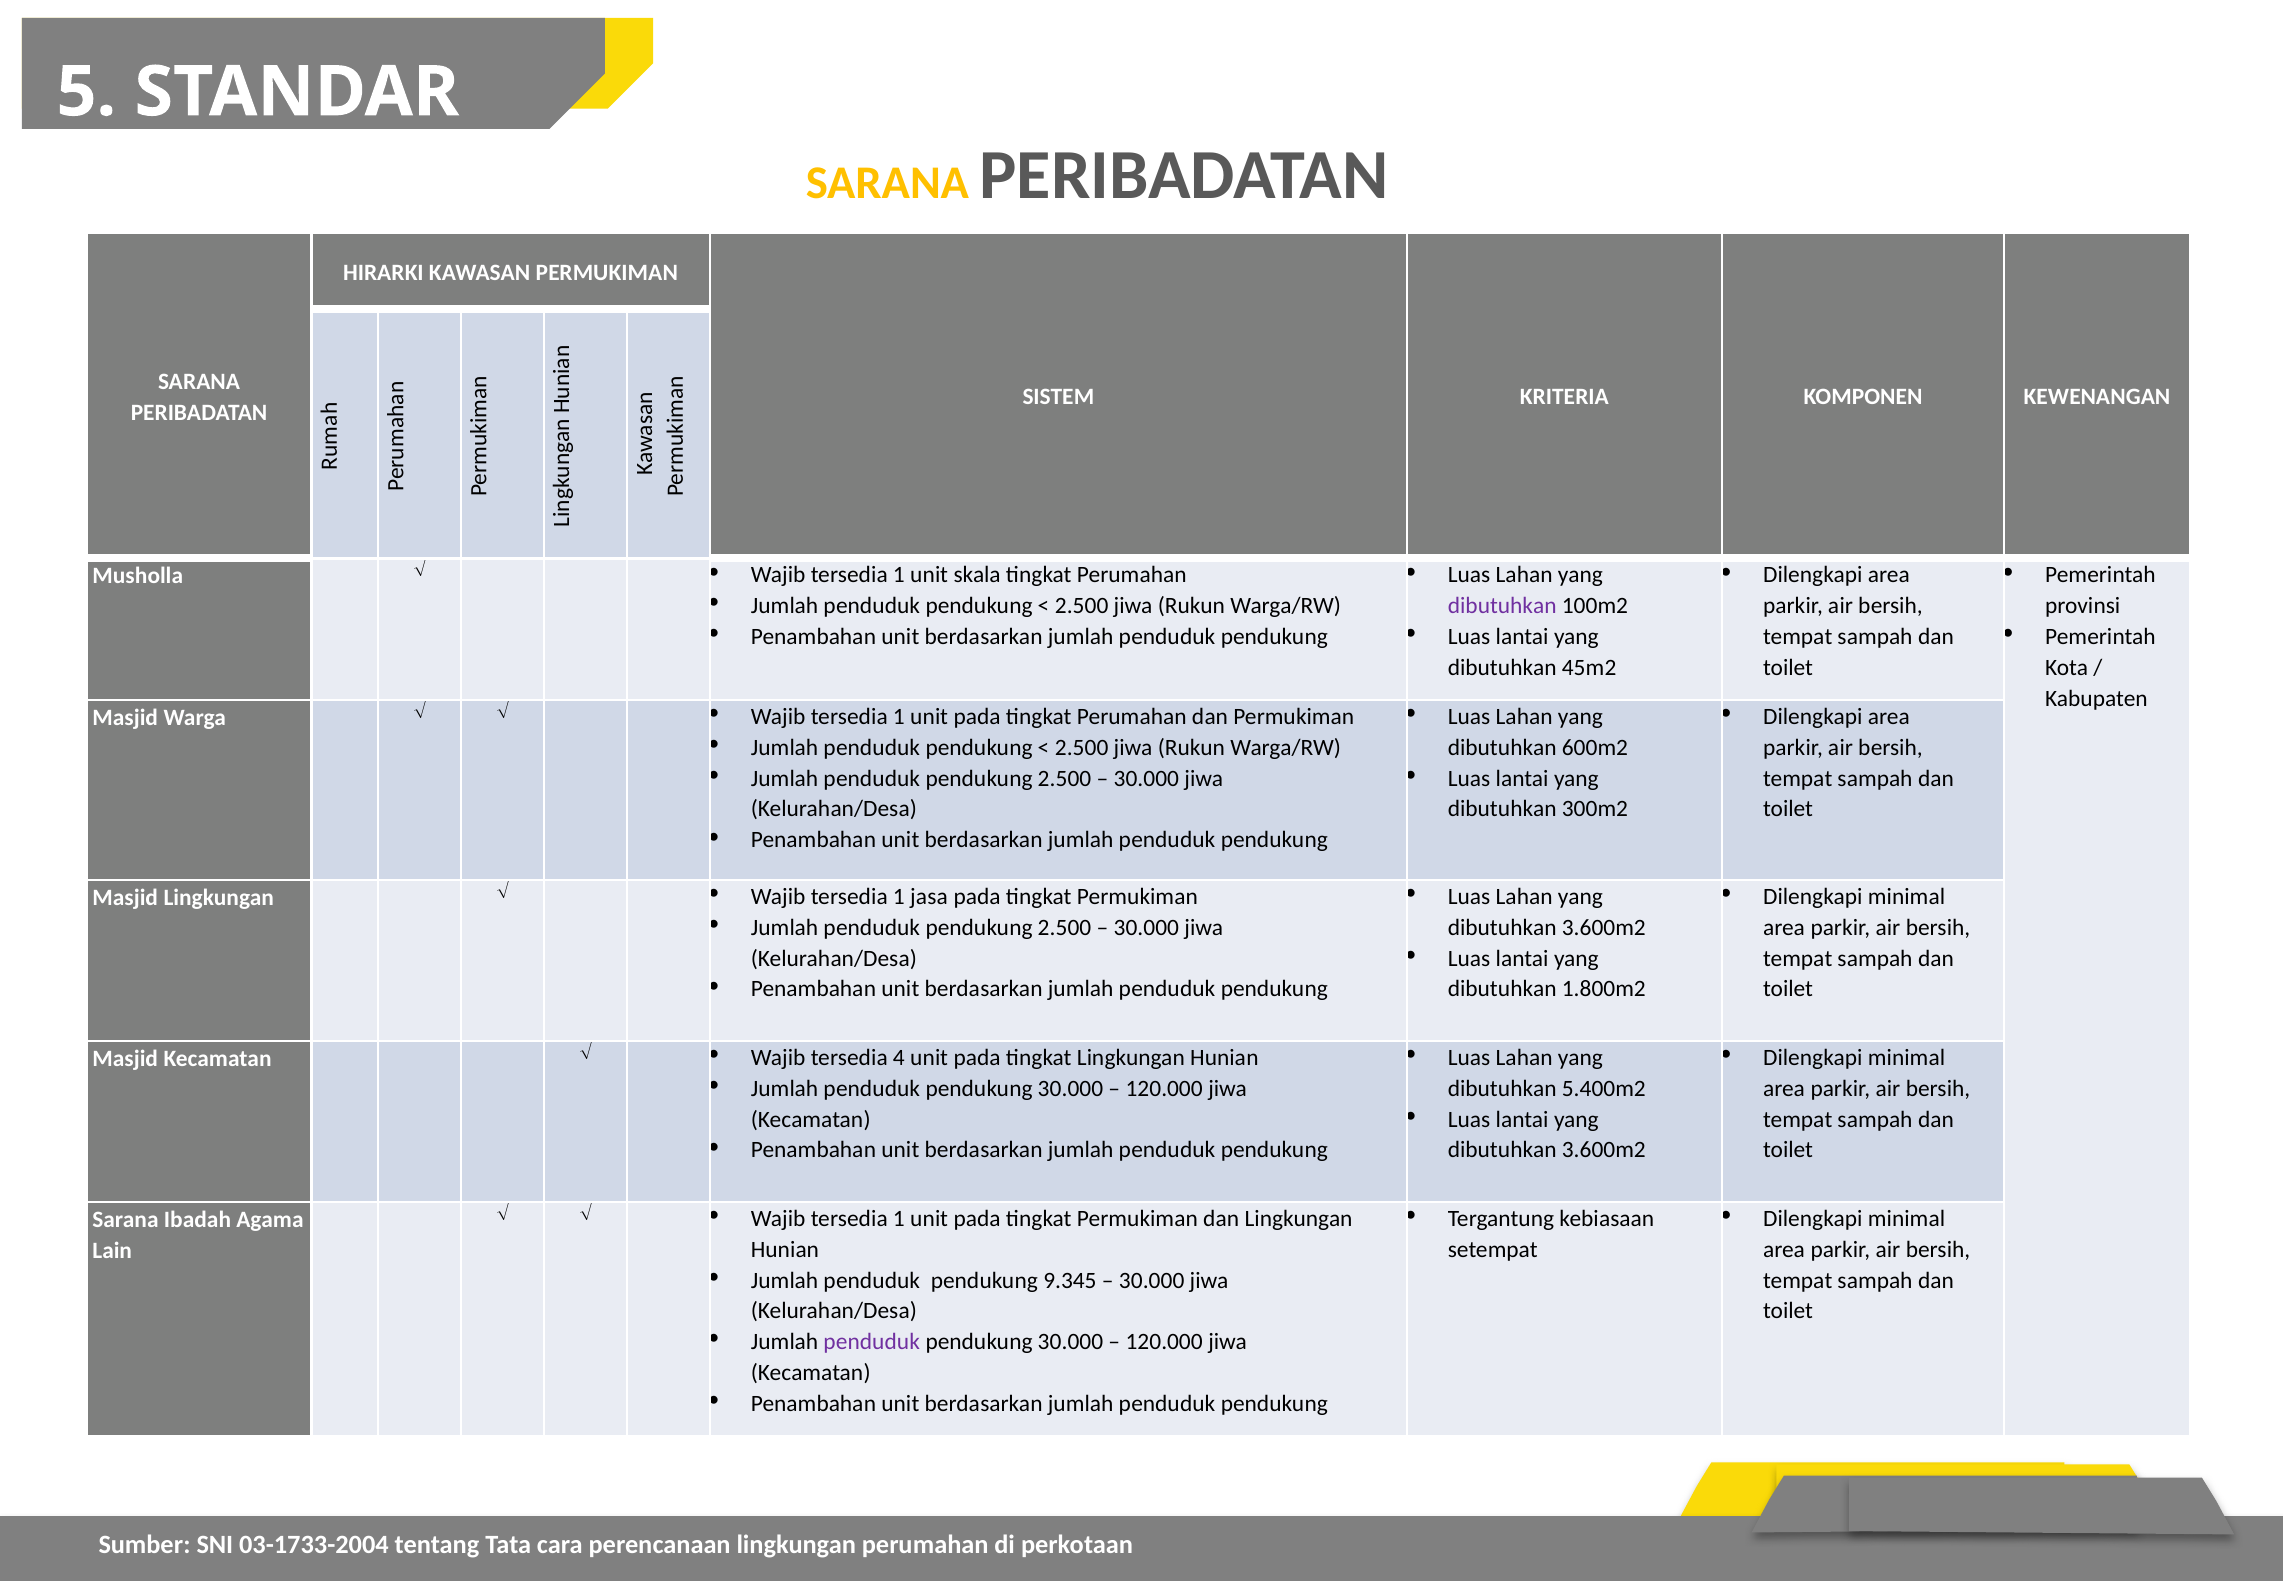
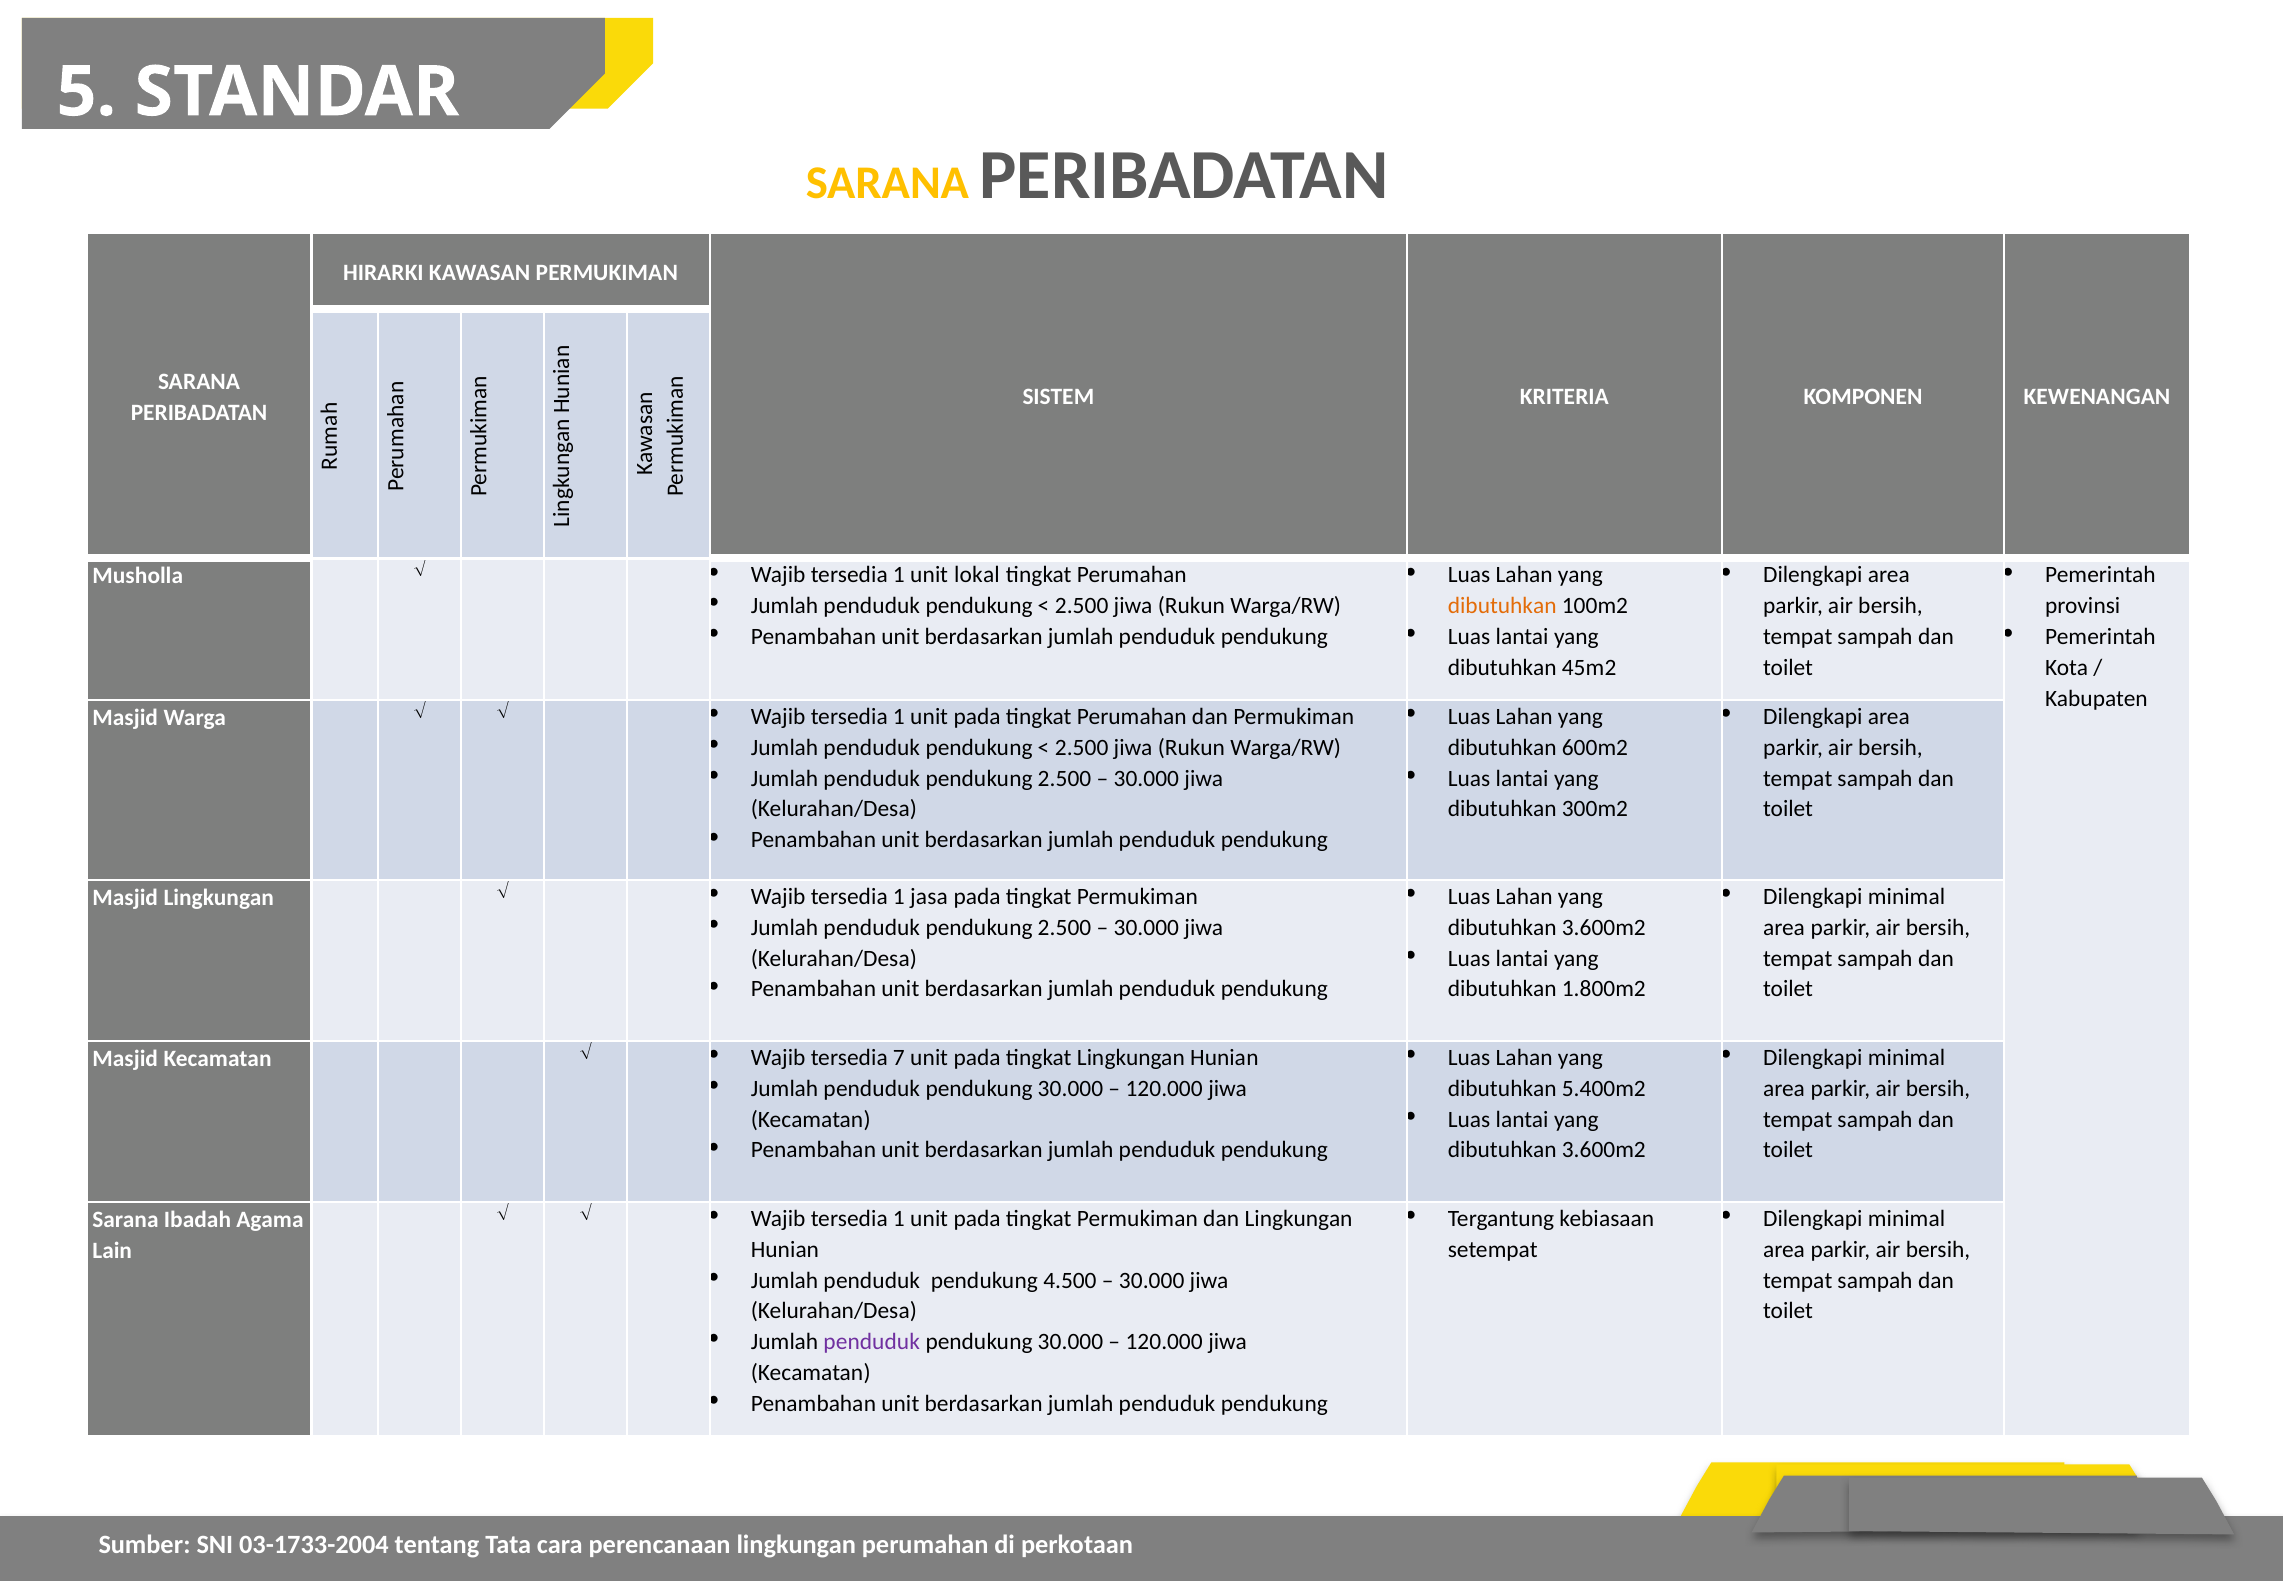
skala: skala -> lokal (977, 575)
dibutuhkan colour: purple -> orange (1502, 606)
4: 4 -> 7 (899, 1057)
9.345: 9.345 -> 4.500 (1070, 1280)
